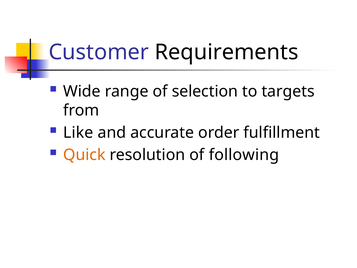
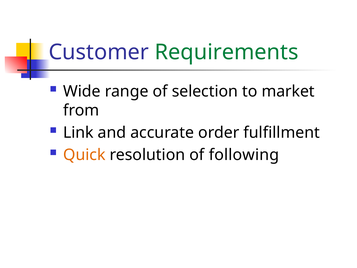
Requirements colour: black -> green (227, 52)
targets: targets -> market (288, 91)
Like: Like -> Link (78, 132)
